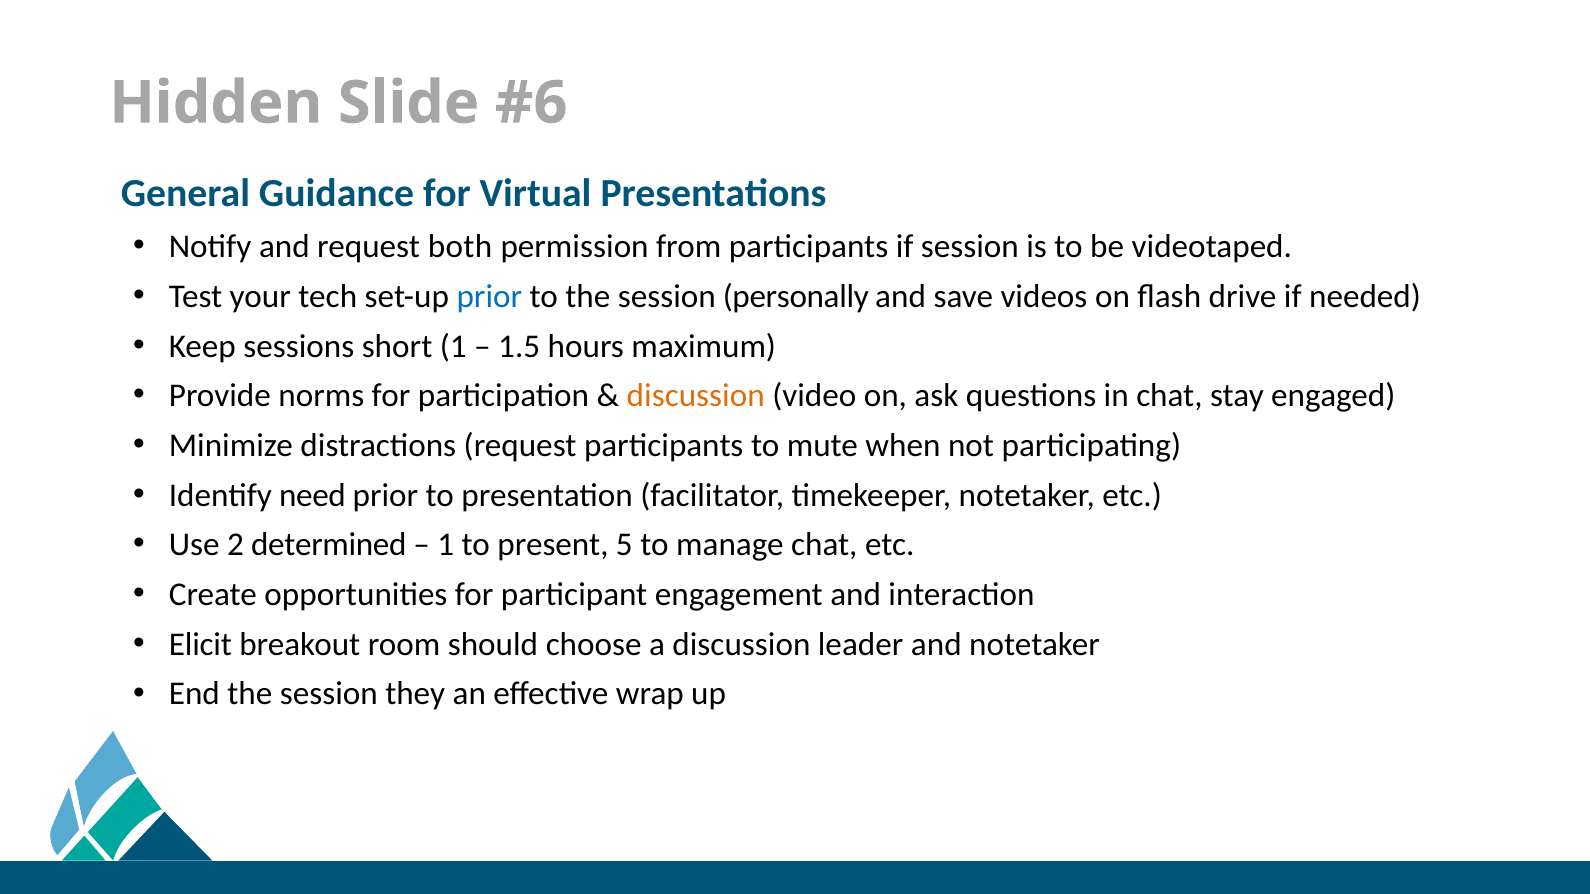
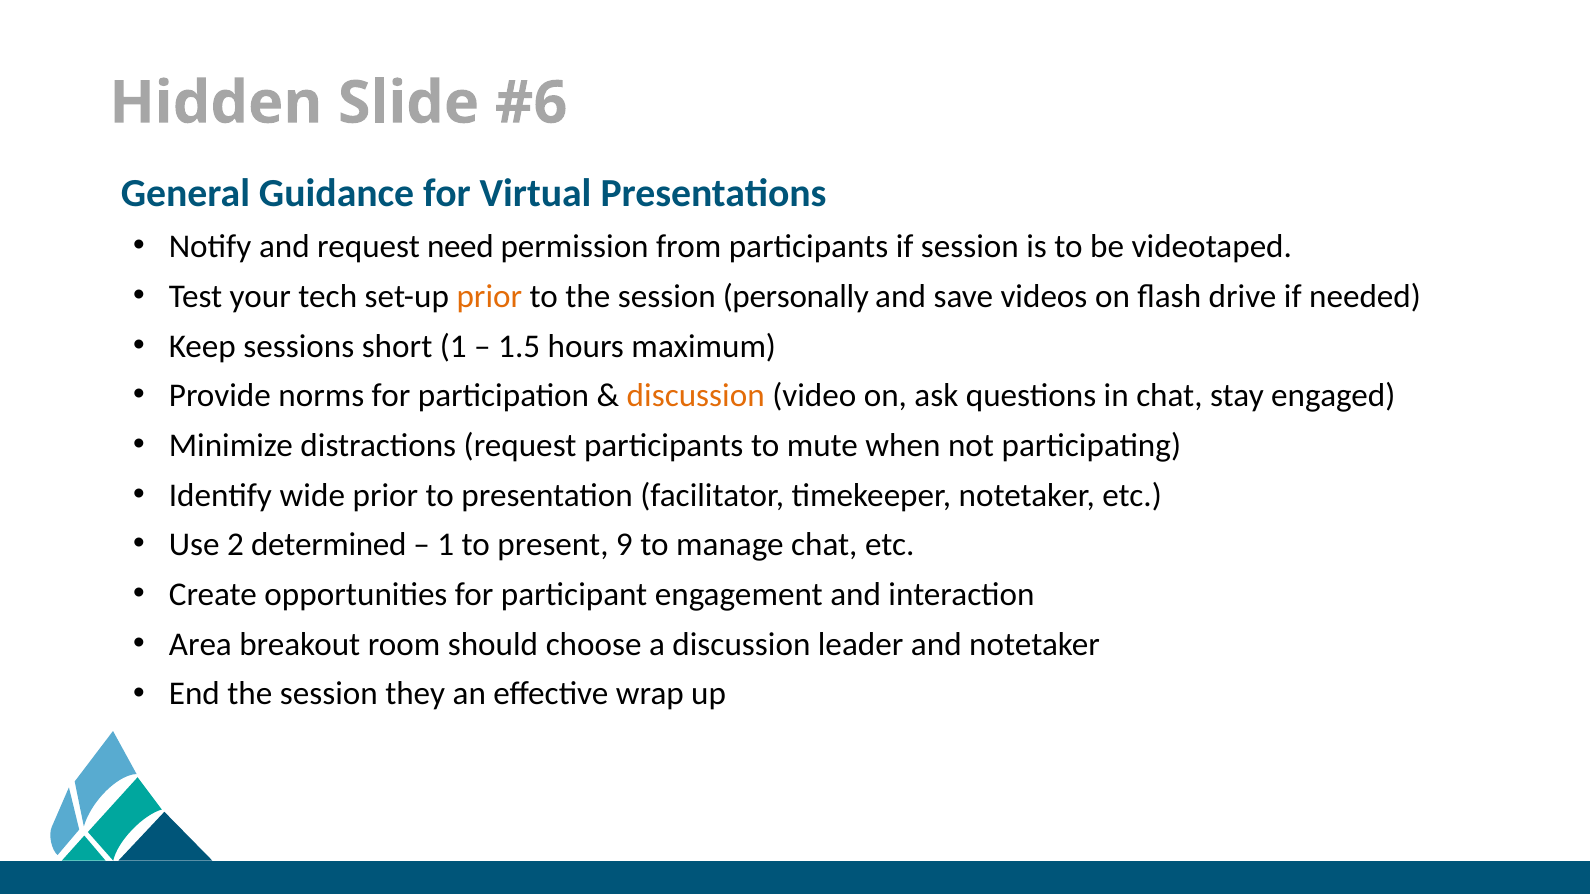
both: both -> need (460, 247)
prior colour: blue -> orange (489, 297)
need: need -> wide (312, 495)
5: 5 -> 9 (624, 545)
Elicit: Elicit -> Area (200, 645)
